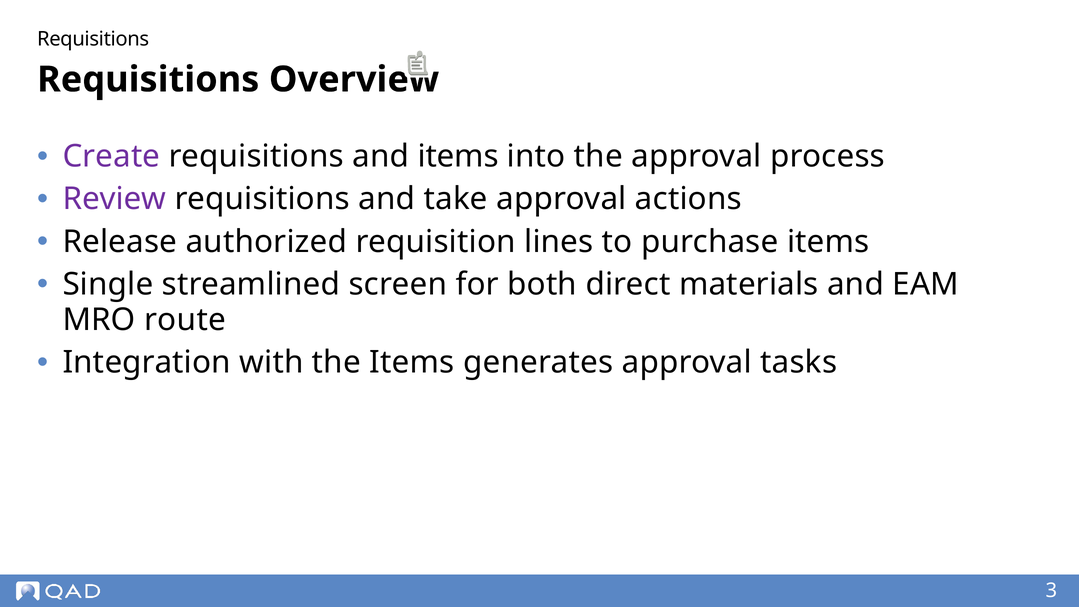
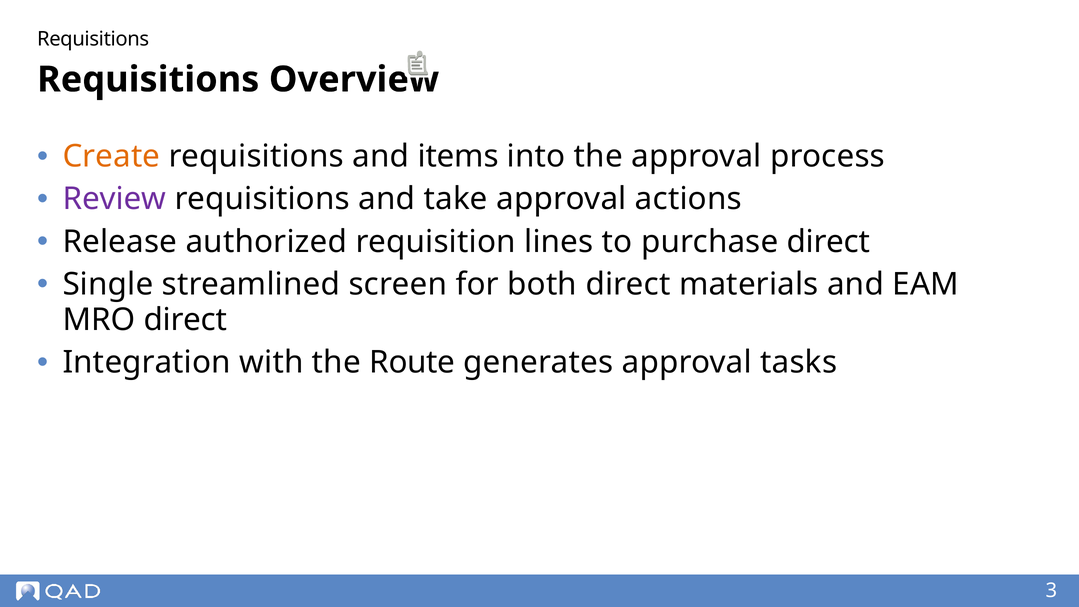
Create colour: purple -> orange (111, 156)
purchase items: items -> direct (828, 242)
MRO route: route -> direct (185, 320)
the Items: Items -> Route (412, 363)
